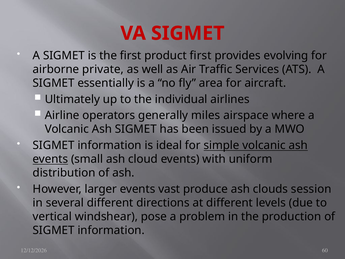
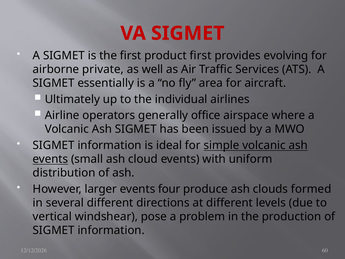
miles: miles -> office (206, 115)
vast: vast -> four (169, 189)
session: session -> formed (311, 189)
